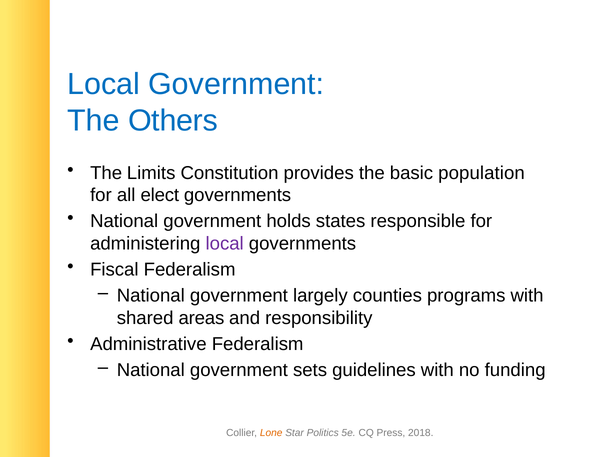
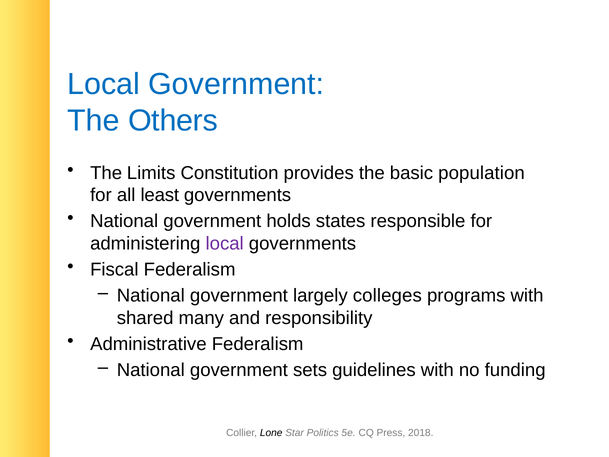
elect: elect -> least (160, 195)
counties: counties -> colleges (387, 296)
areas: areas -> many (201, 318)
Lone colour: orange -> black (271, 433)
